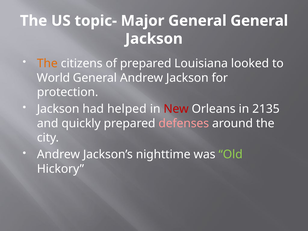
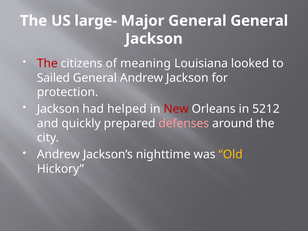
topic-: topic- -> large- (96, 21)
The colour: orange -> red (47, 63)
of prepared: prepared -> meaning (146, 63)
World: World -> Sailed (53, 78)
2135: 2135 -> 5212 (266, 109)
Old colour: light green -> yellow (231, 155)
